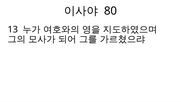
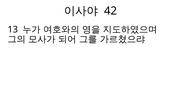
80: 80 -> 42 (111, 11)
